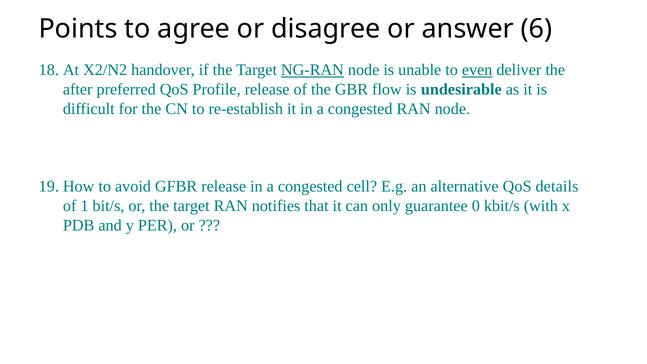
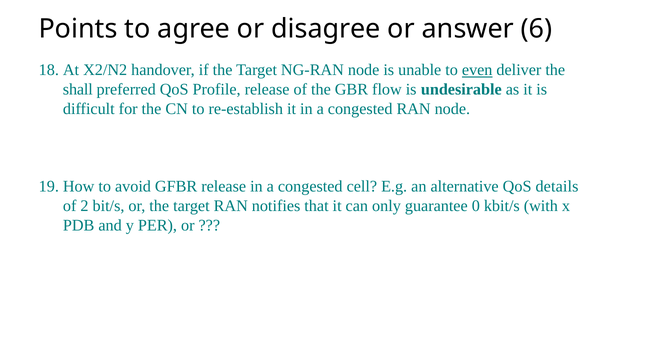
NG-RAN underline: present -> none (312, 70)
after: after -> shall (78, 89)
1: 1 -> 2 (84, 206)
